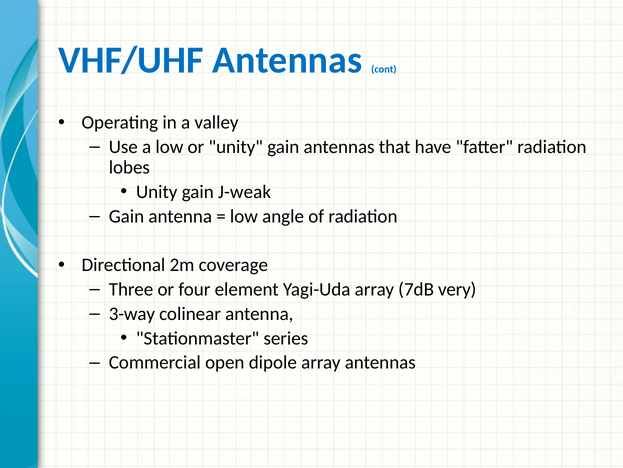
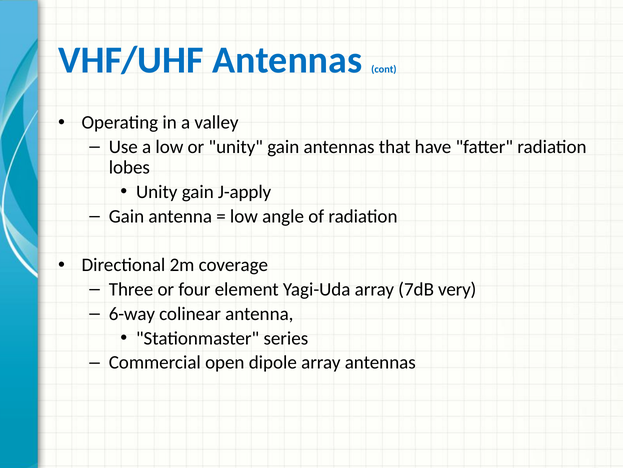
J-weak: J-weak -> J-apply (245, 192)
3-way: 3-way -> 6-way (132, 313)
